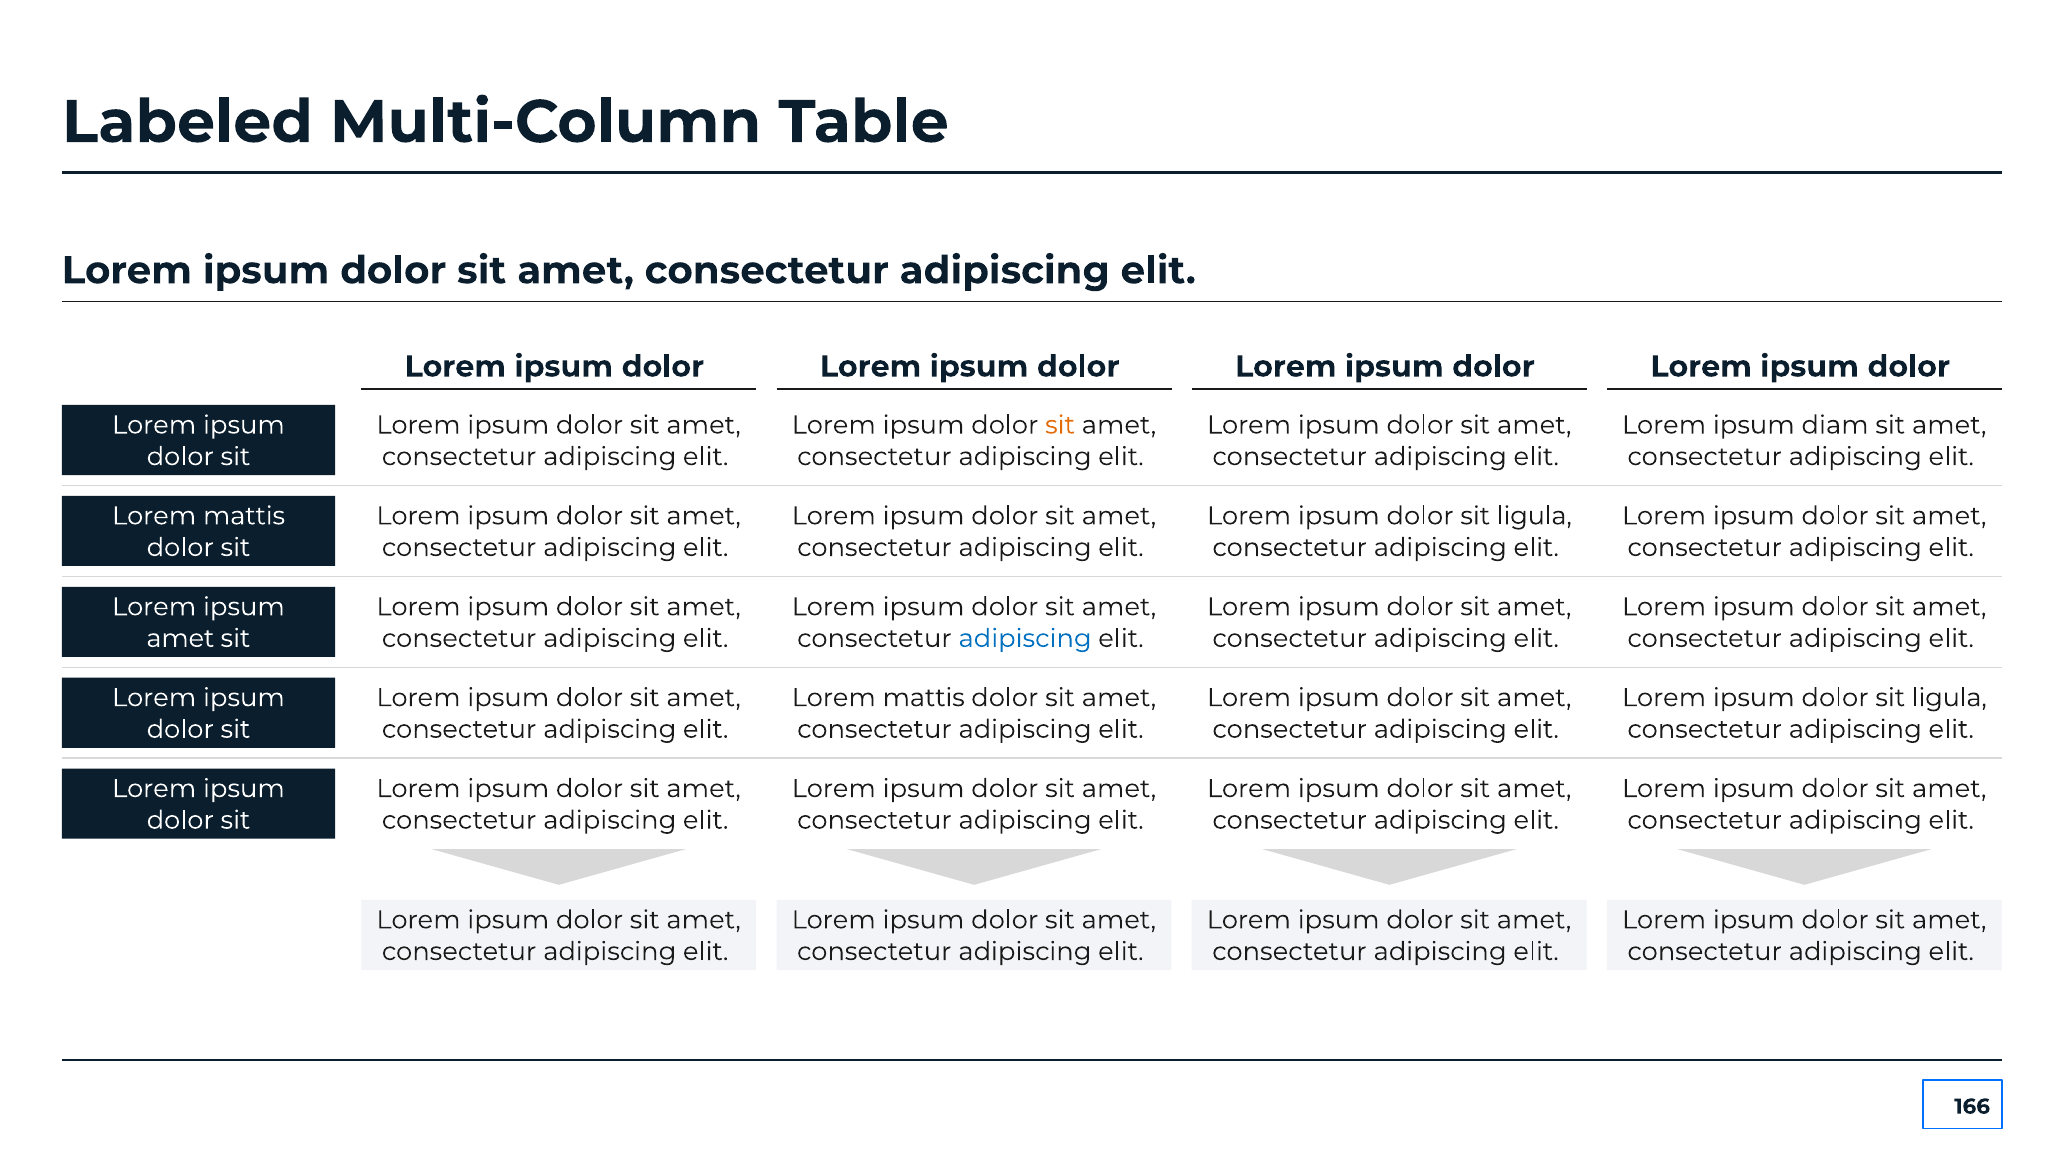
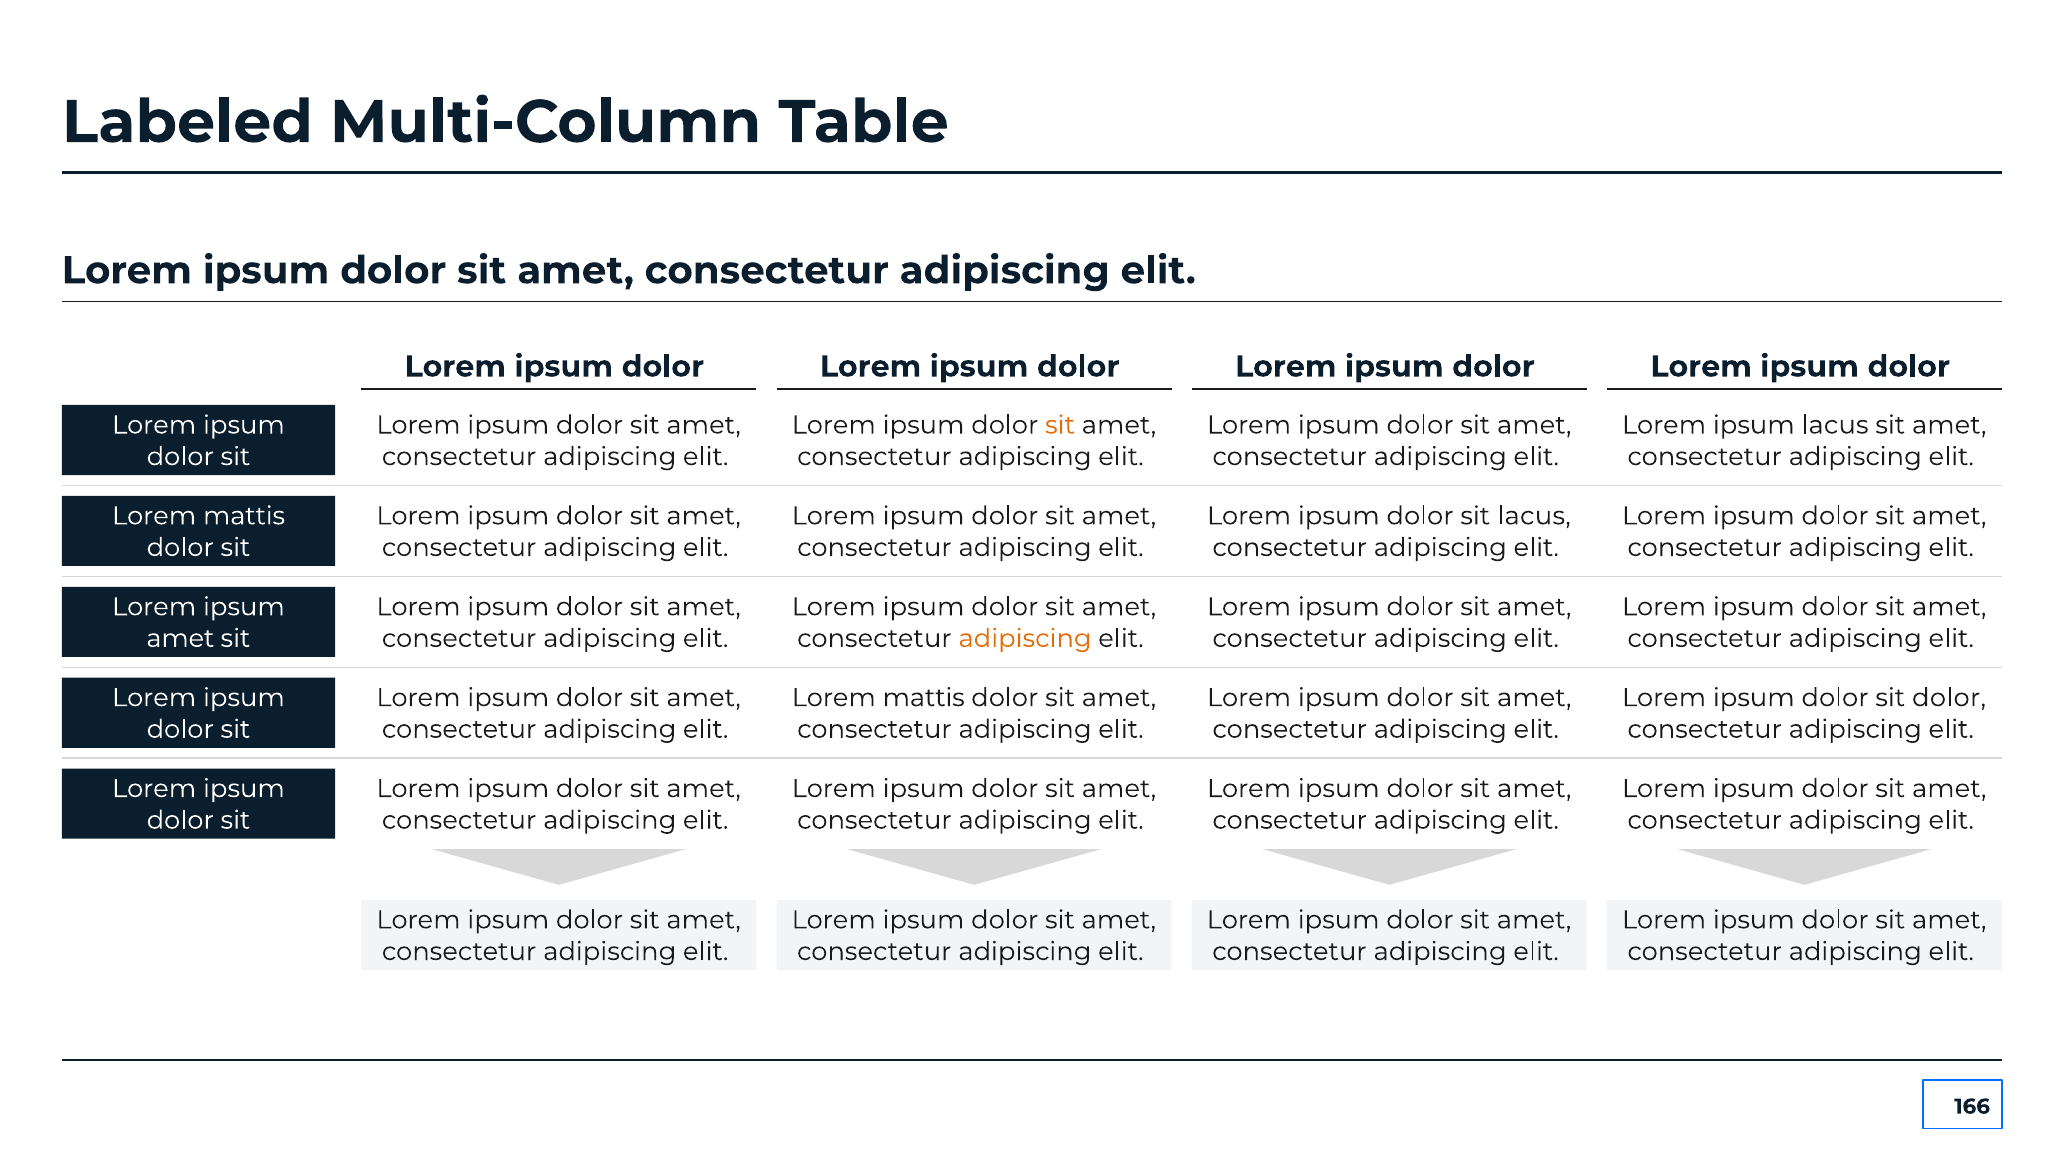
ipsum diam: diam -> lacus (1835, 425)
ligula: ligula -> lacus (1534, 516)
adipiscing colour: blue -> orange (1025, 638)
ligula: ligula -> dolor (1949, 698)
